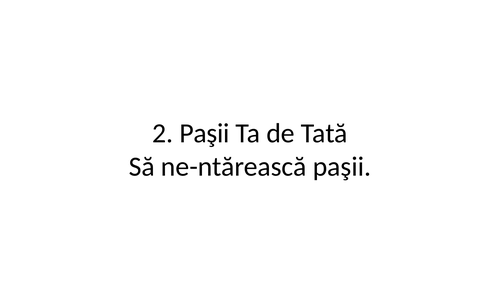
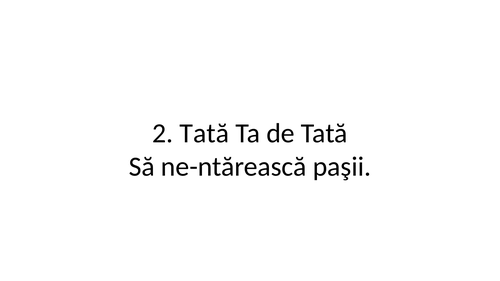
2 Paşii: Paşii -> Tată (204, 133)
